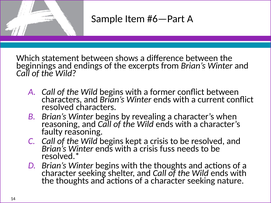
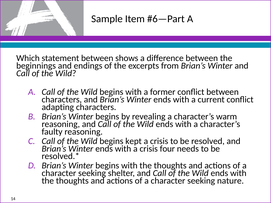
resolved: resolved -> adapting (58, 107)
when: when -> warm (227, 117)
fuss: fuss -> four (167, 149)
